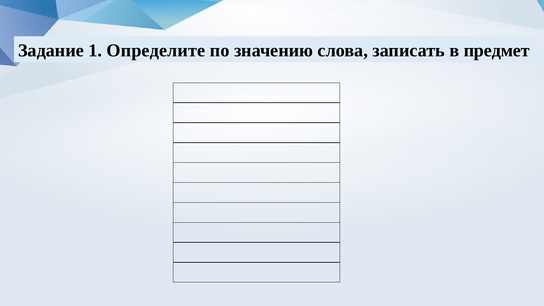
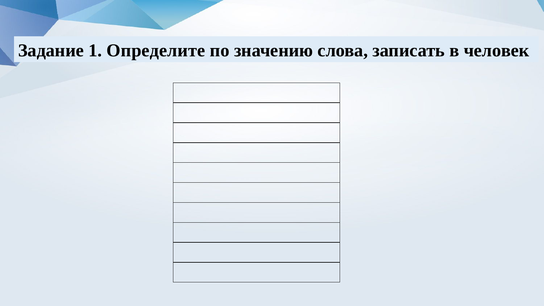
предмет: предмет -> человек (497, 50)
